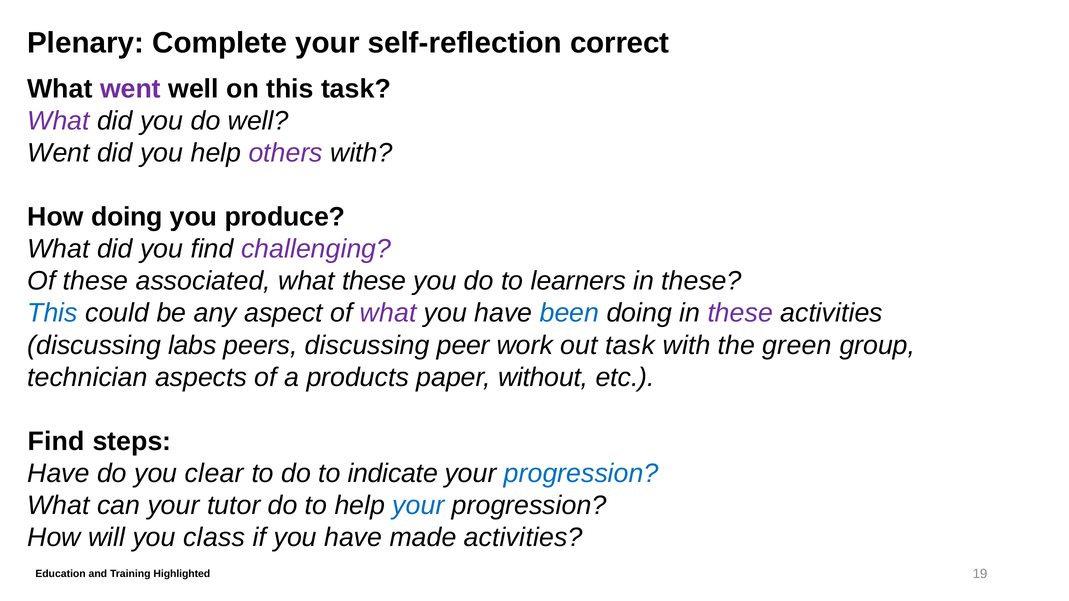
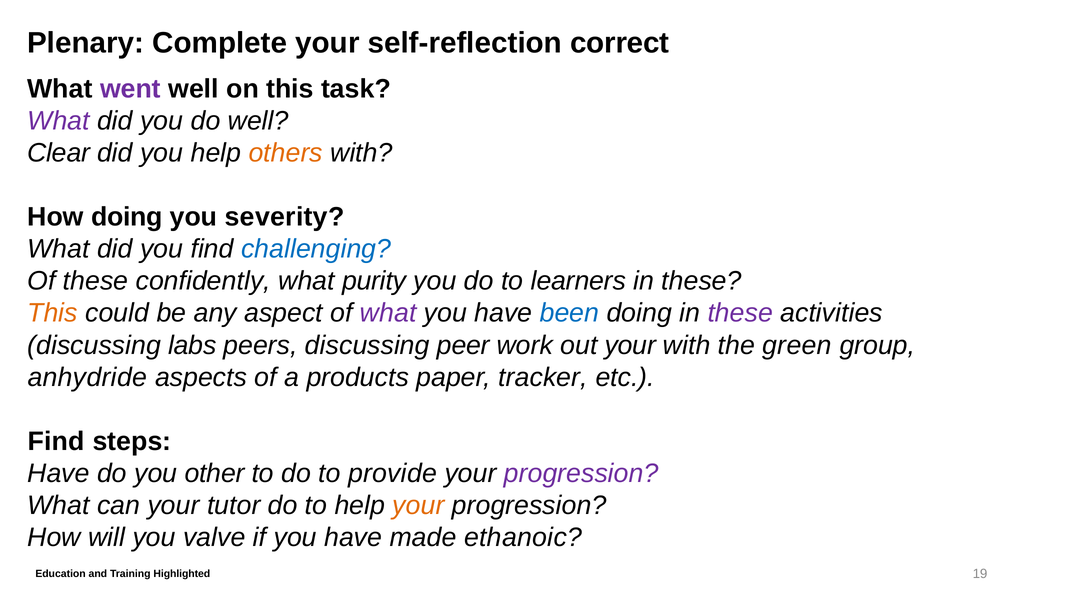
Went: Went -> Clear (59, 153)
others colour: purple -> orange (286, 153)
produce: produce -> severity (285, 217)
challenging colour: purple -> blue (316, 249)
associated: associated -> confidently (203, 281)
what these: these -> purity (374, 281)
This colour: blue -> orange (53, 313)
out task: task -> your (630, 345)
technician: technician -> anhydride (87, 377)
without: without -> tracker (543, 377)
clear: clear -> other (215, 474)
indicate: indicate -> provide (393, 474)
progression colour: blue -> purple (581, 474)
your colour: blue -> orange (419, 506)
class: class -> valve (214, 538)
made activities: activities -> ethanoic (523, 538)
